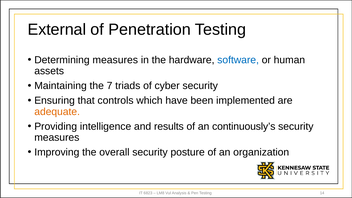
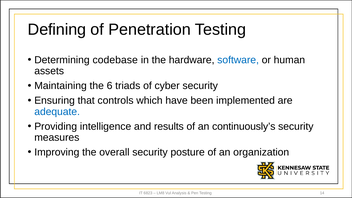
External: External -> Defining (57, 30)
Determining measures: measures -> codebase (115, 60)
7: 7 -> 6 (110, 86)
adequate colour: orange -> blue (57, 112)
